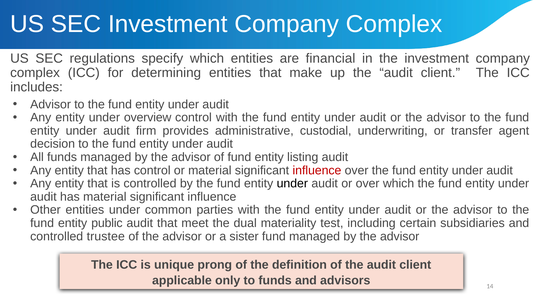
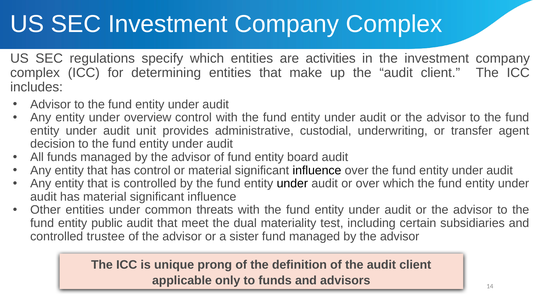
financial: financial -> activities (331, 59)
firm: firm -> unit (146, 131)
listing: listing -> board (303, 157)
influence colour: red -> black (317, 171)
parties: parties -> threats (215, 210)
